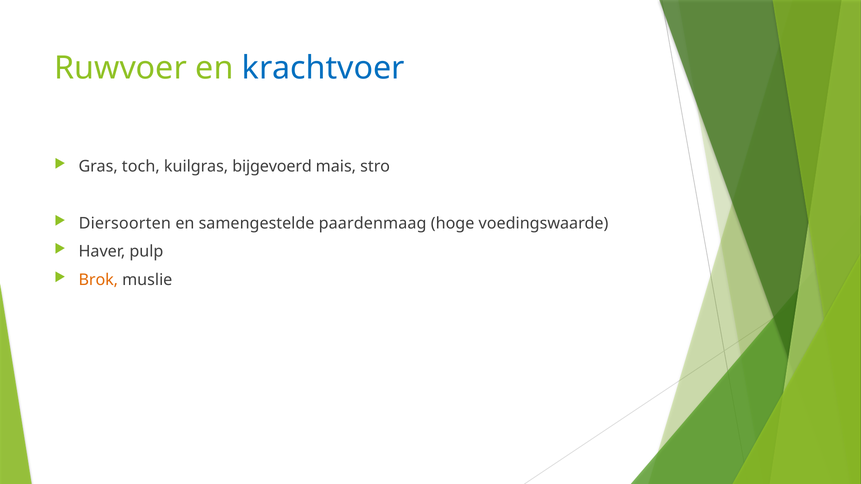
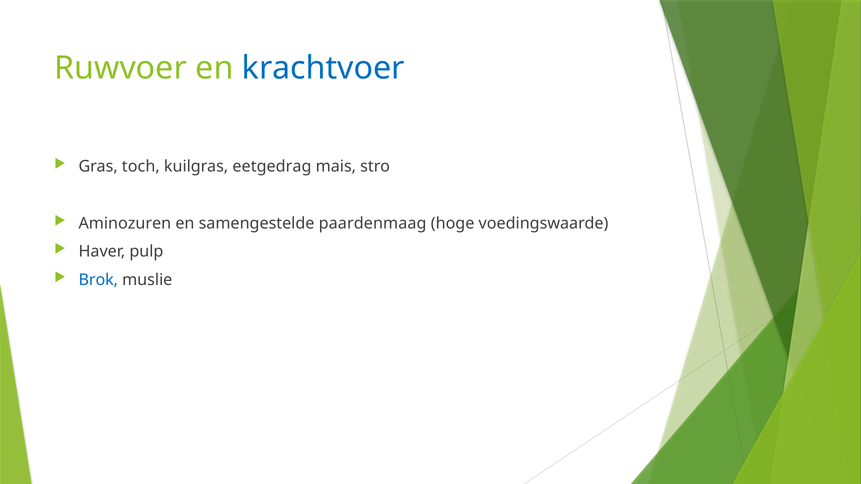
bijgevoerd: bijgevoerd -> eetgedrag (272, 167)
Diersoorten: Diersoorten -> Aminozuren (125, 223)
Brok colour: orange -> blue (98, 280)
